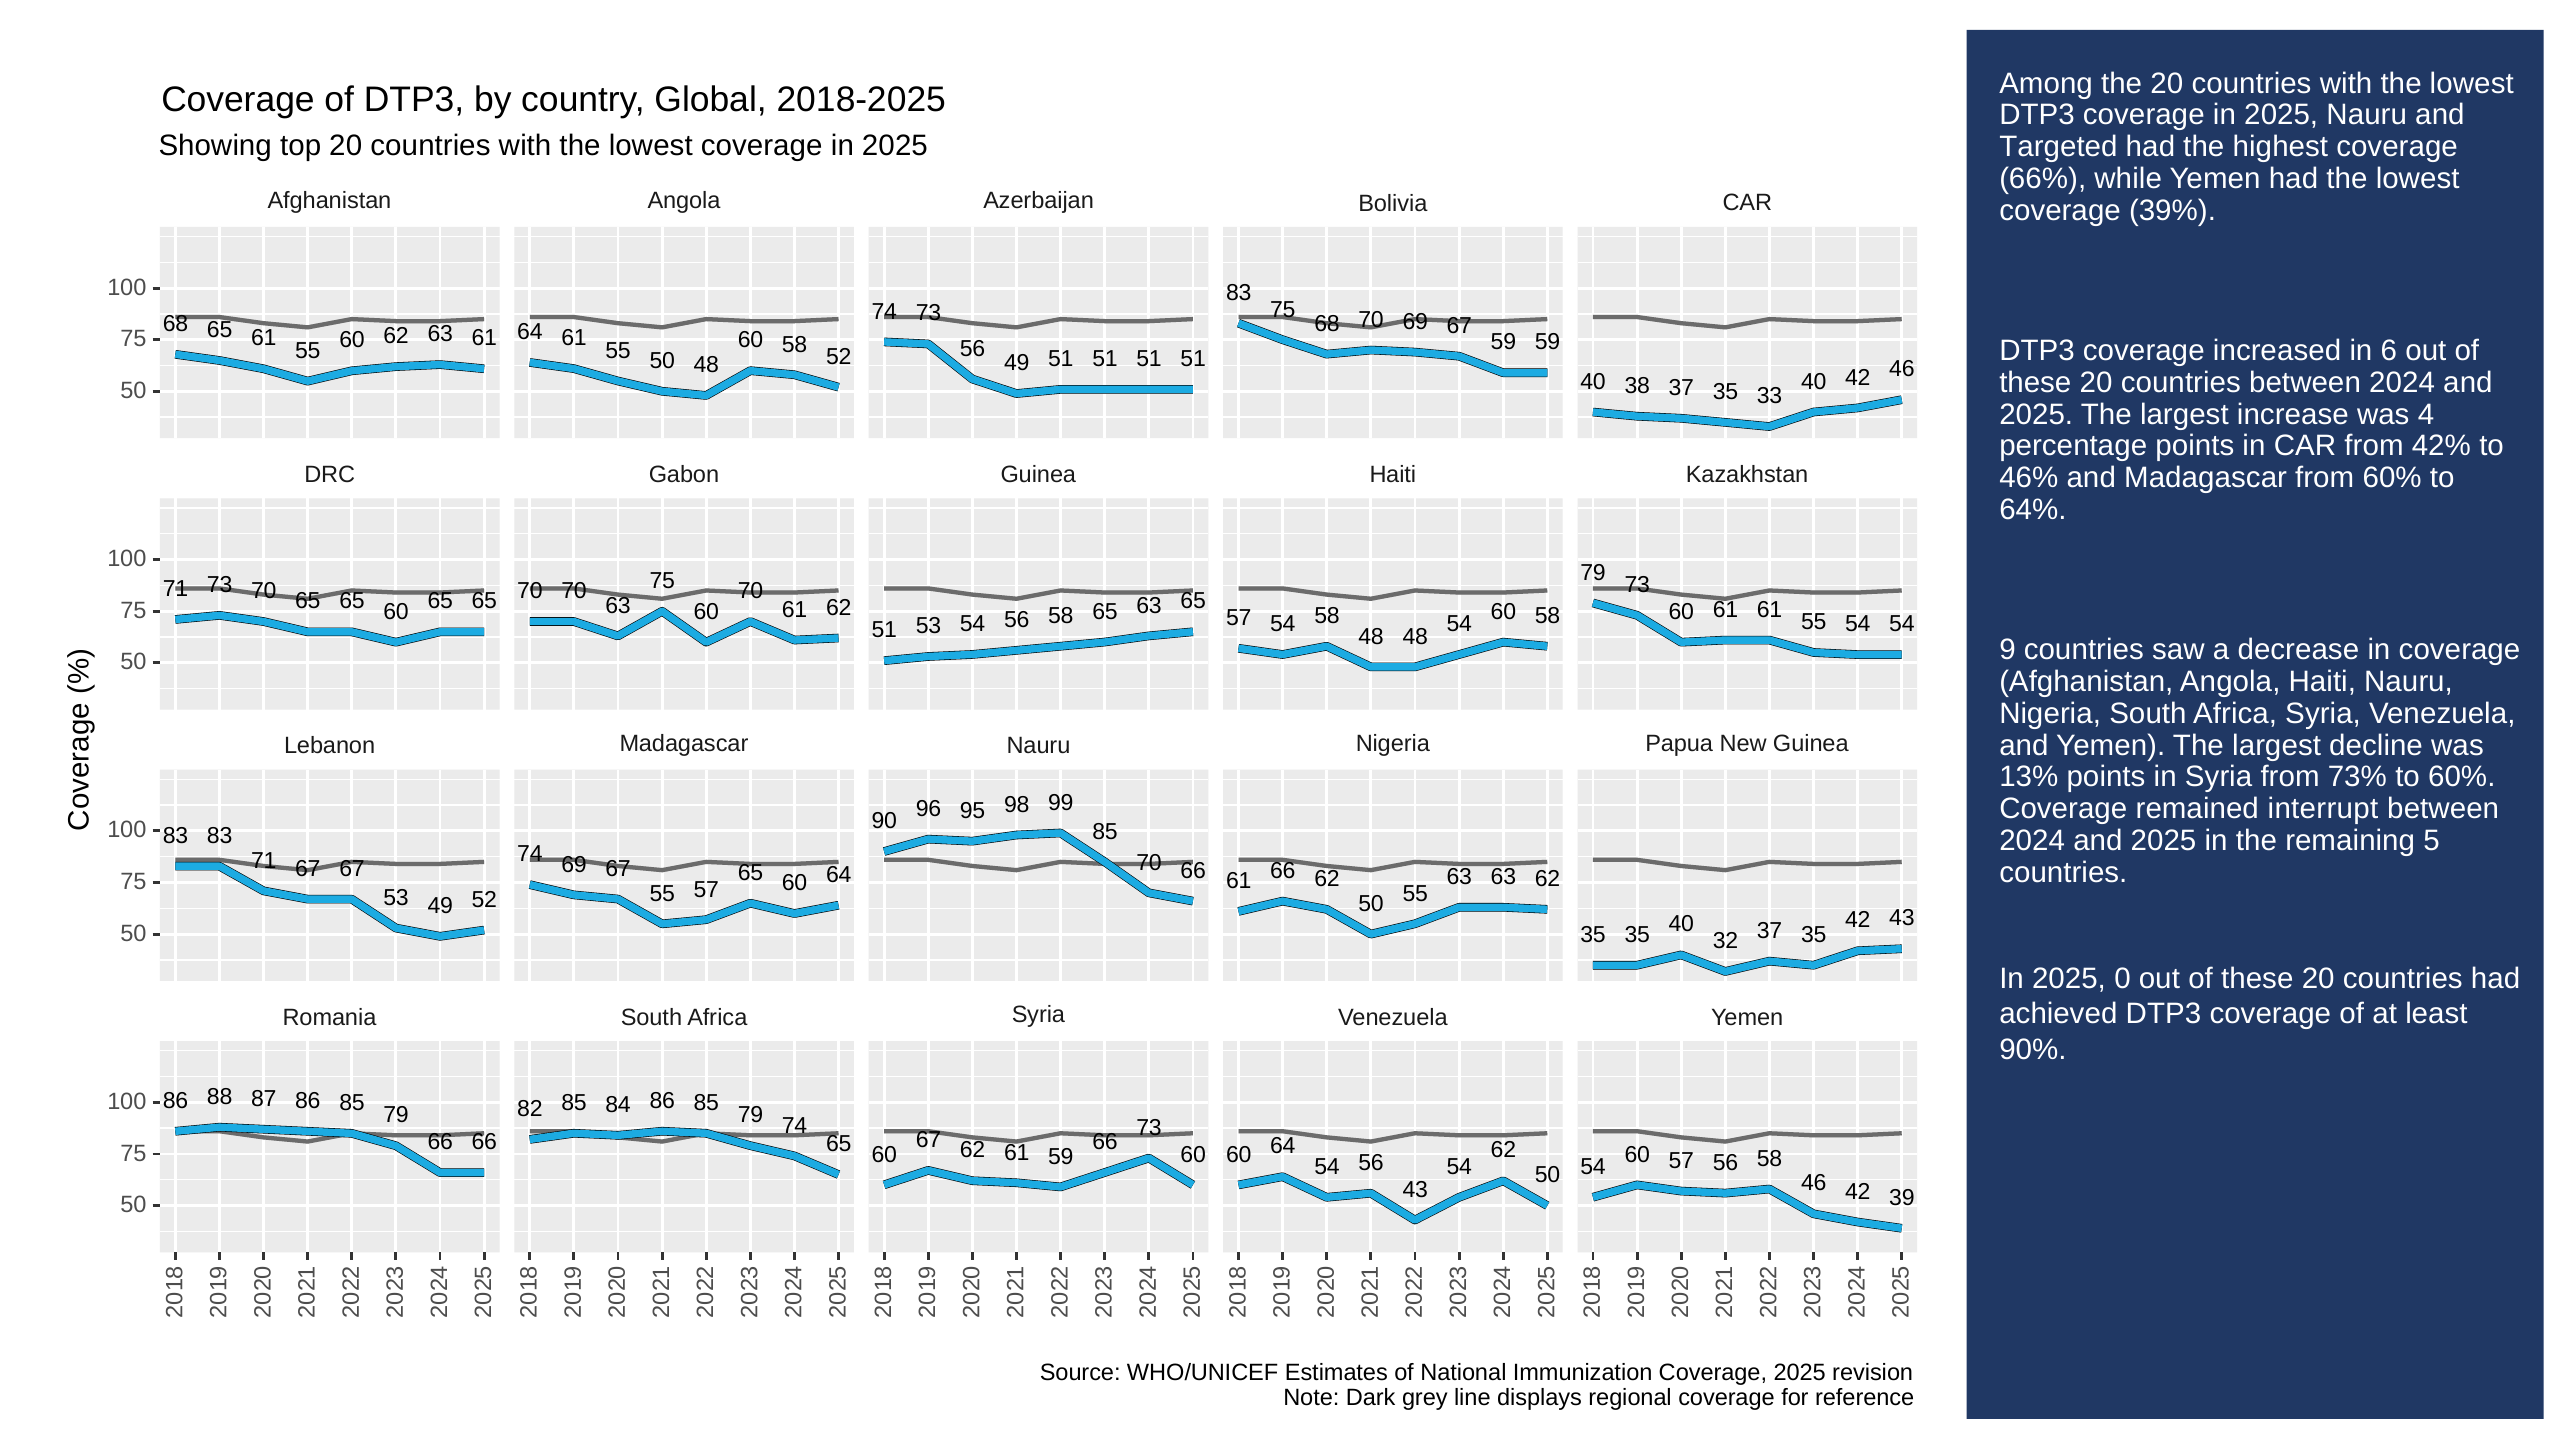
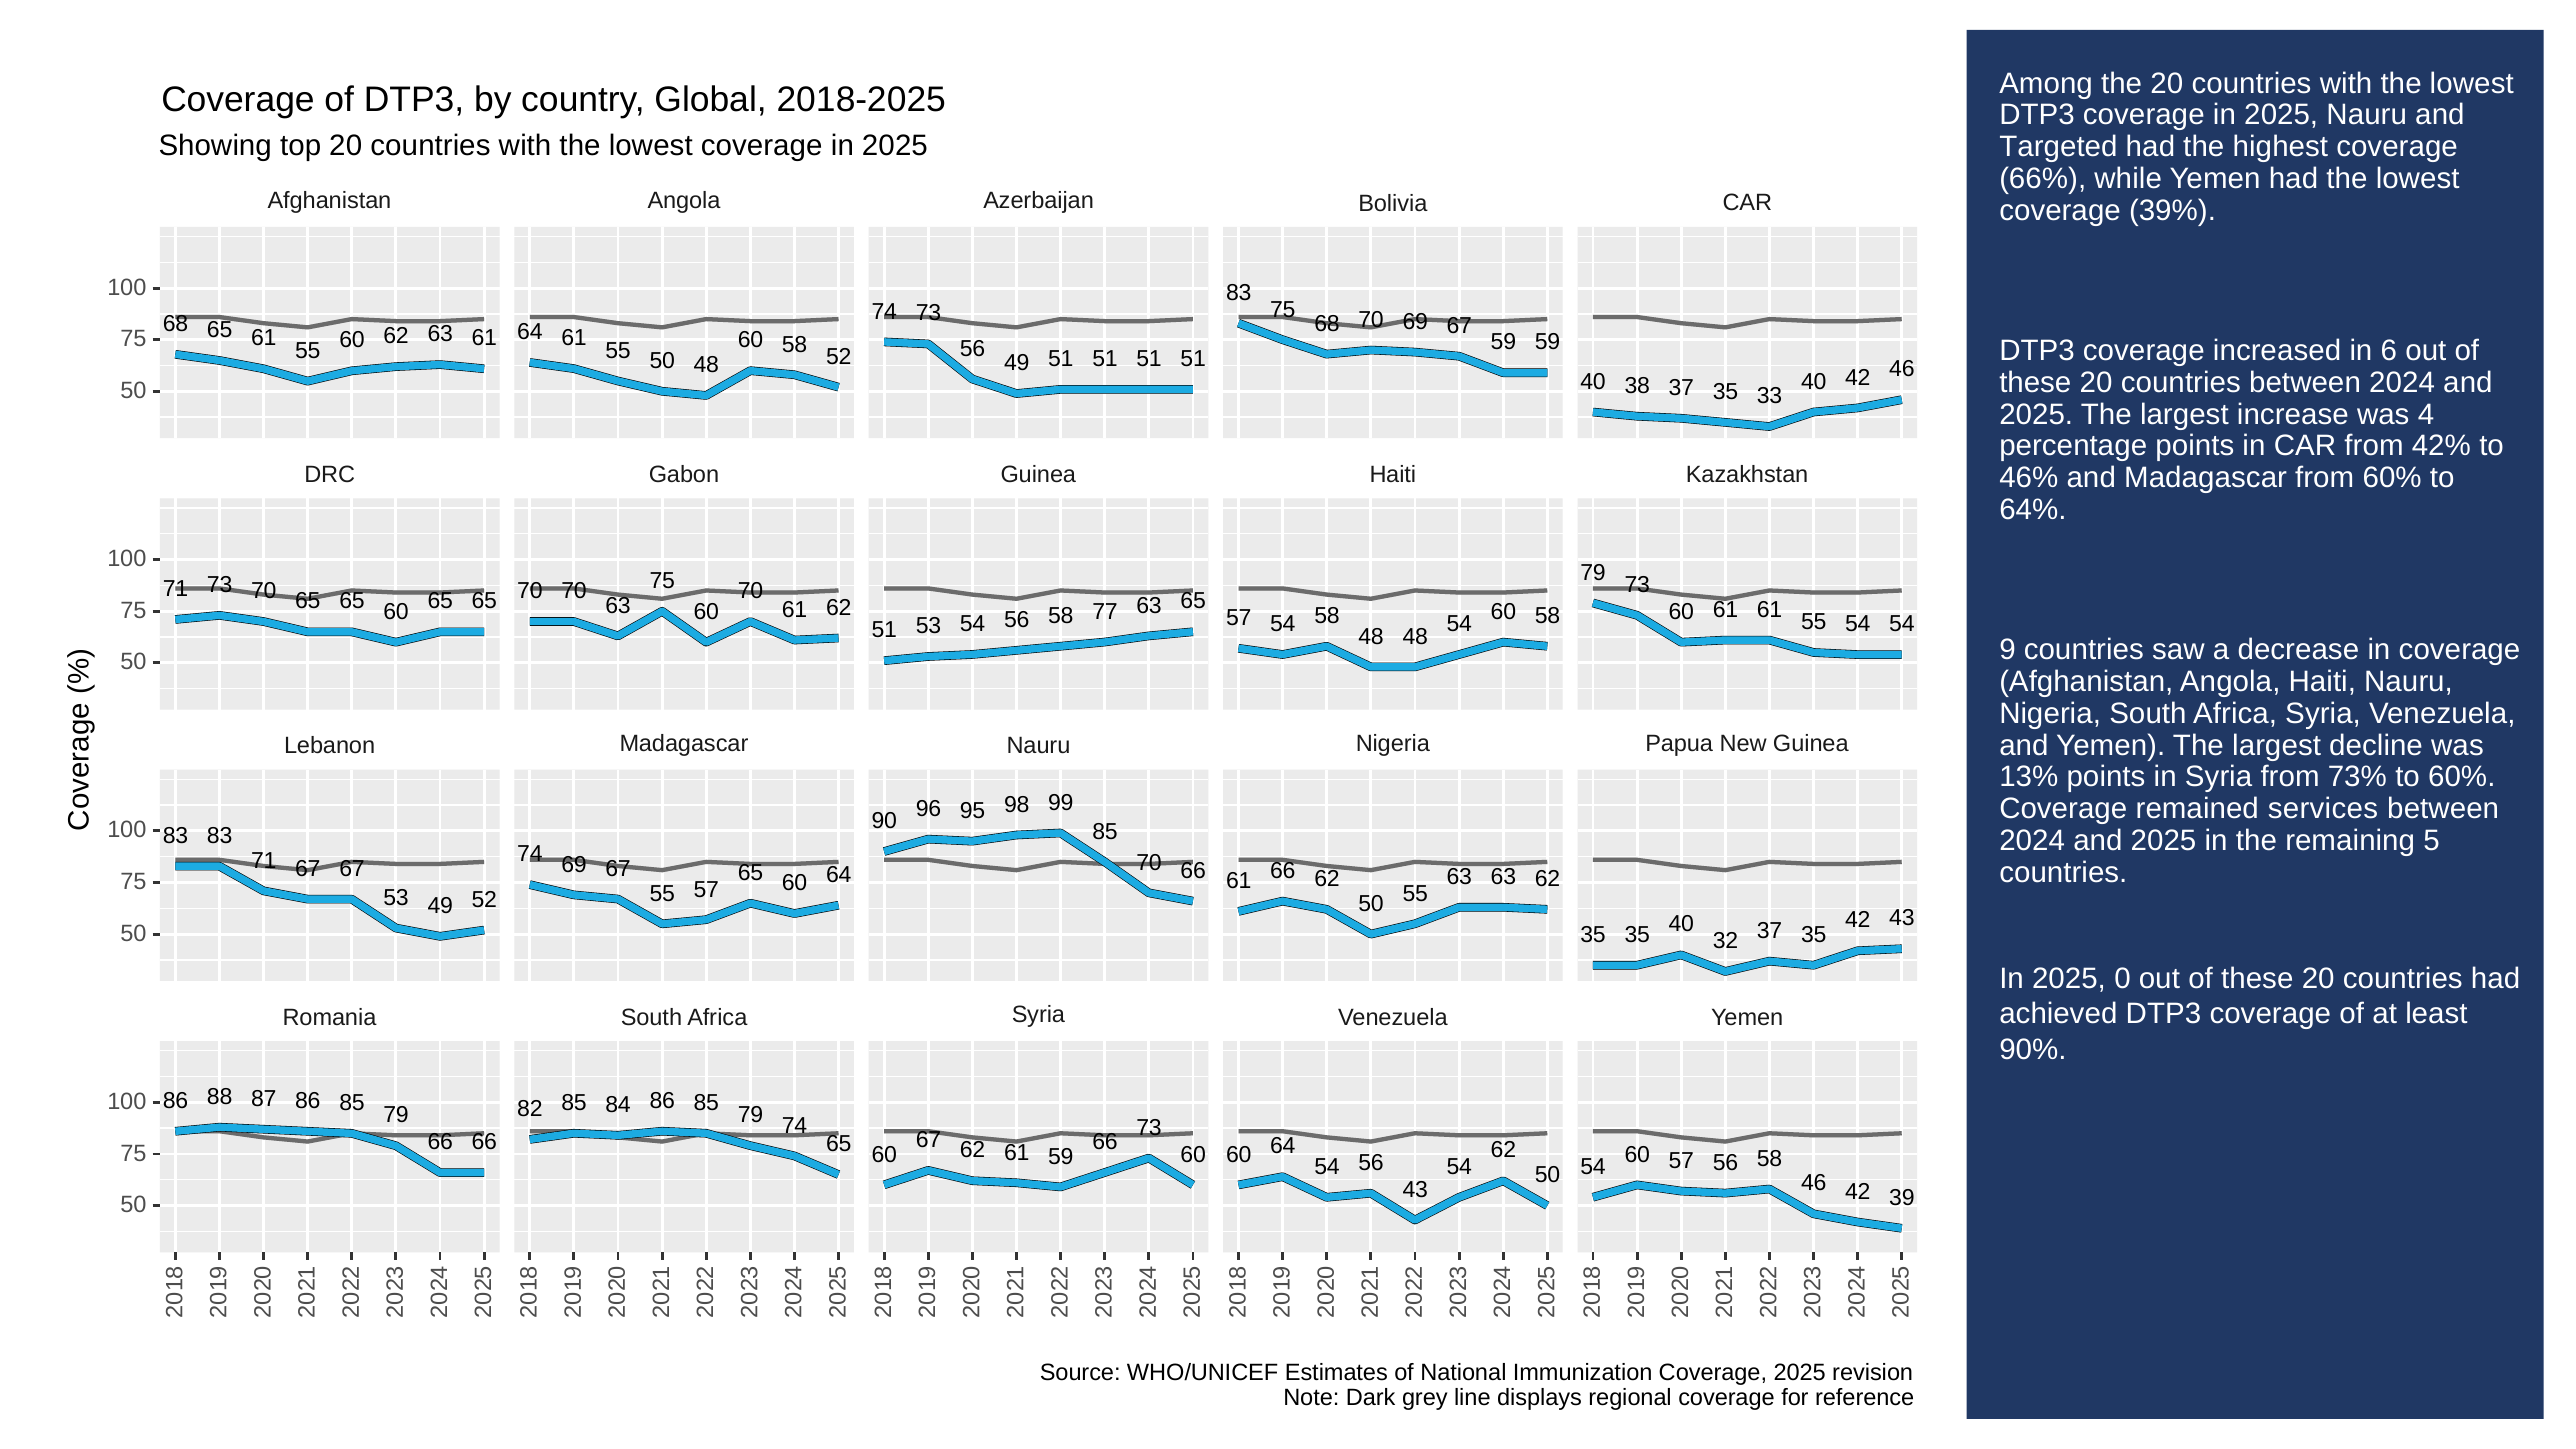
58 65: 65 -> 77 (1105, 612)
interrupt: interrupt -> services (2323, 809)
